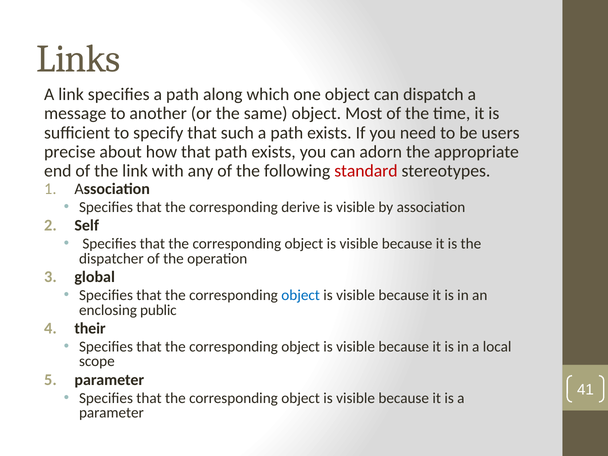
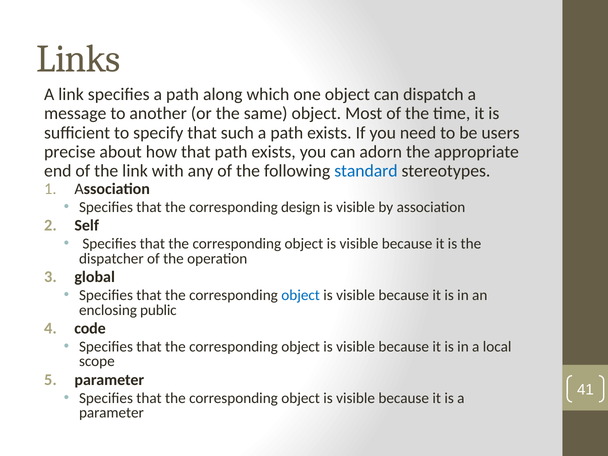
standard colour: red -> blue (366, 171)
derive: derive -> design (301, 207)
their: their -> code (90, 328)
